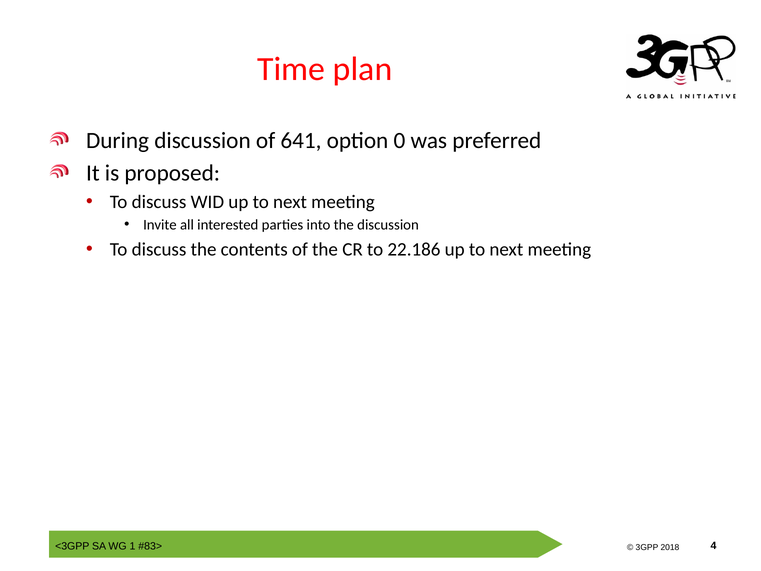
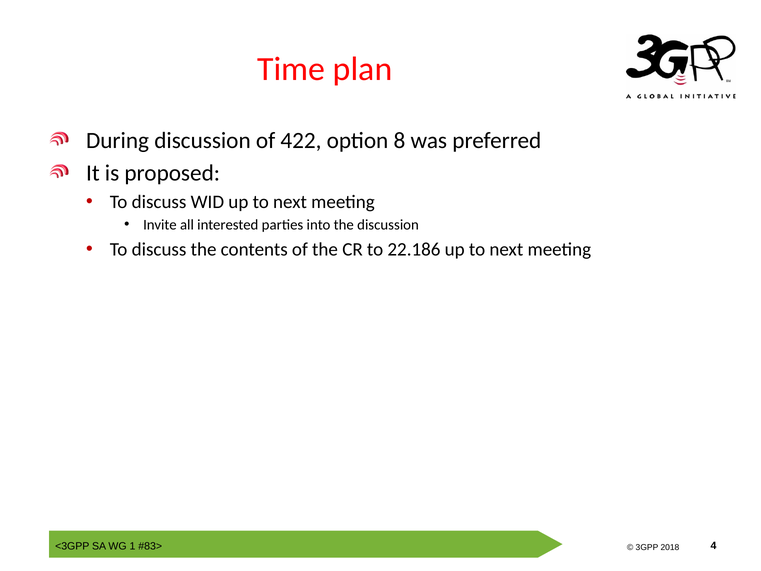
641: 641 -> 422 (301, 140)
0: 0 -> 8 (399, 140)
